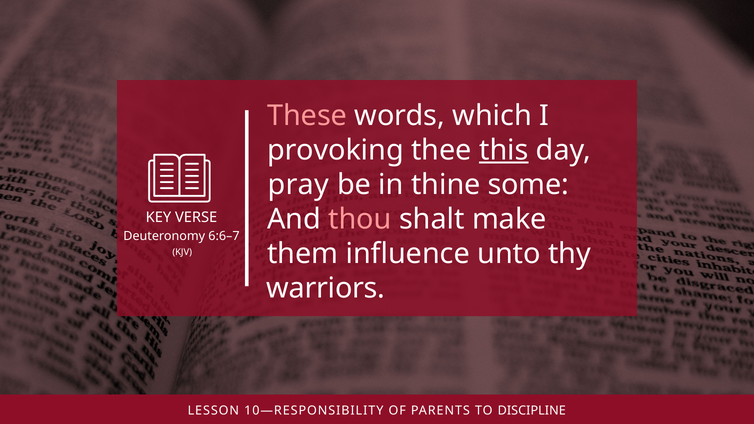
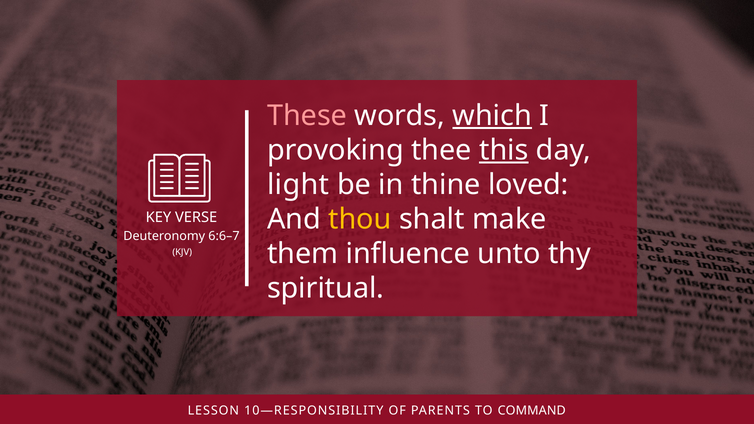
which underline: none -> present (492, 116)
pray: pray -> light (298, 185)
some: some -> loved (528, 185)
thou colour: pink -> yellow (360, 219)
warriors: warriors -> spiritual (326, 288)
DISCIPLINE: DISCIPLINE -> COMMAND (532, 411)
